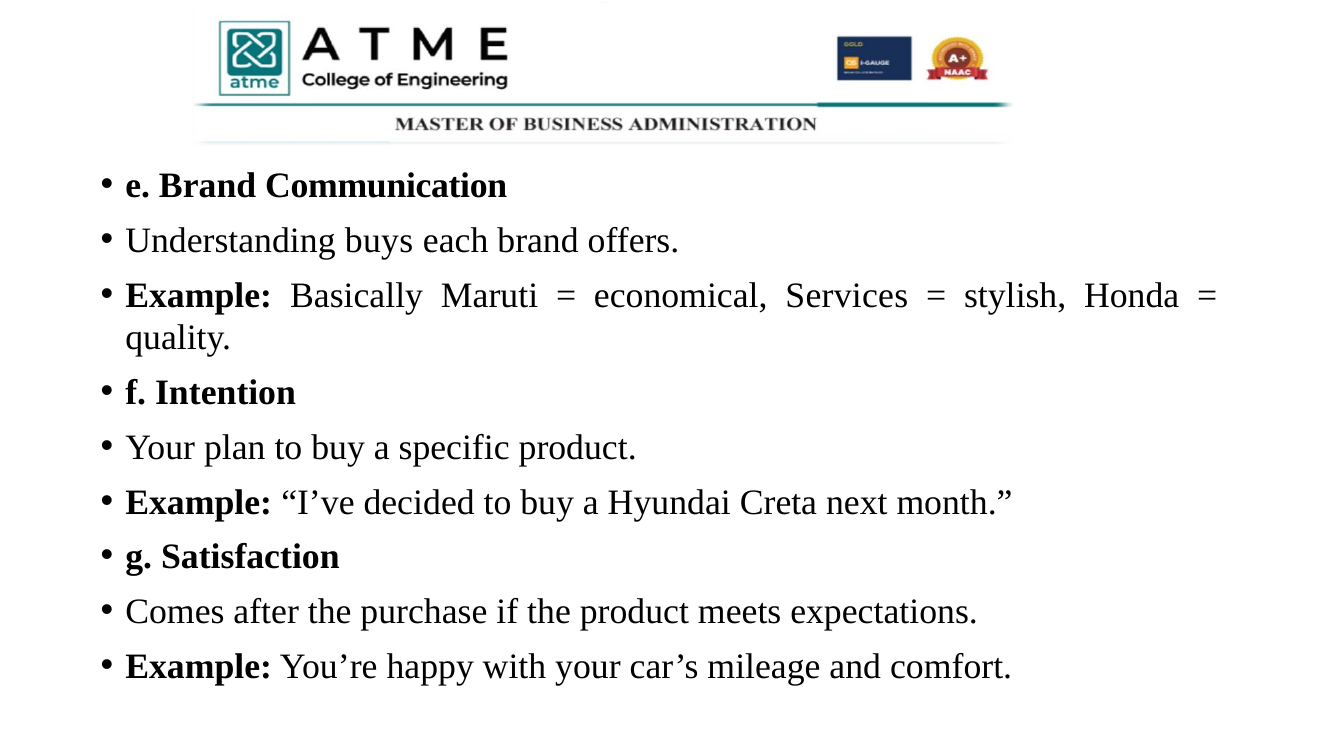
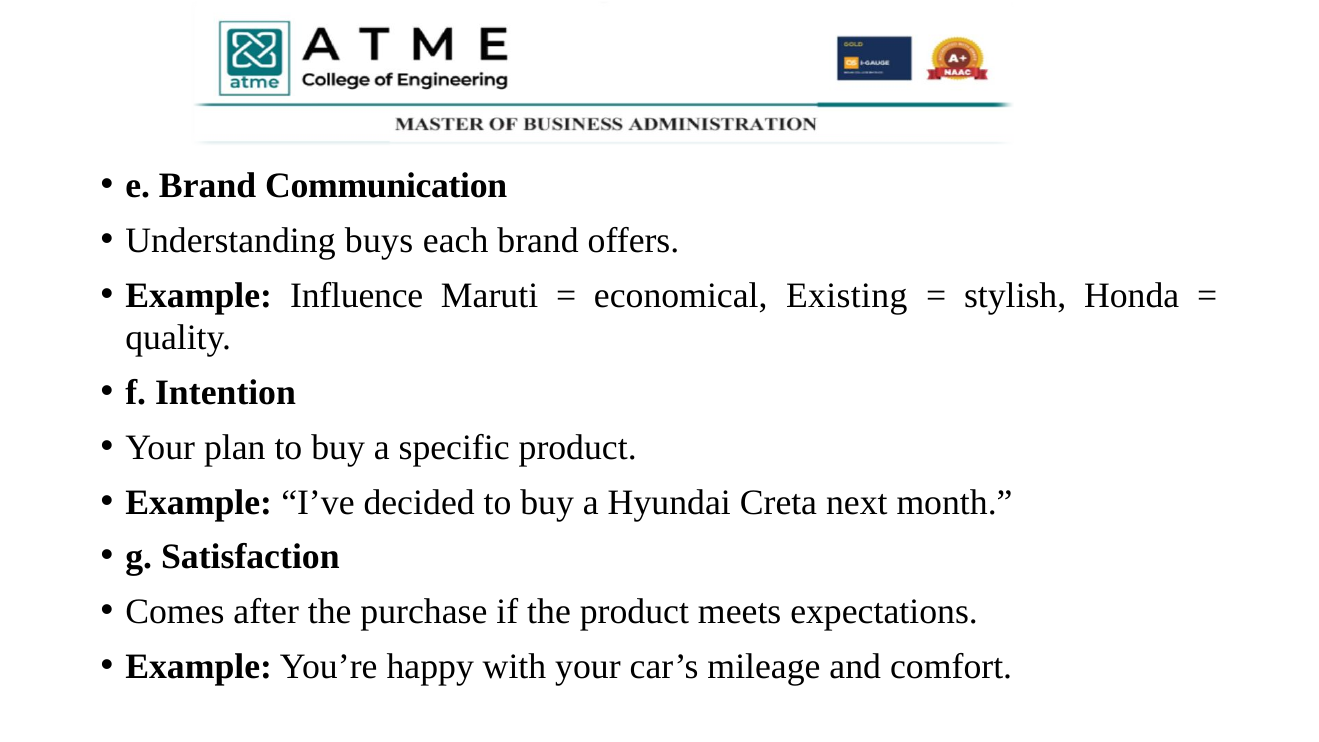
Basically: Basically -> Influence (357, 296)
Services: Services -> Existing (847, 296)
